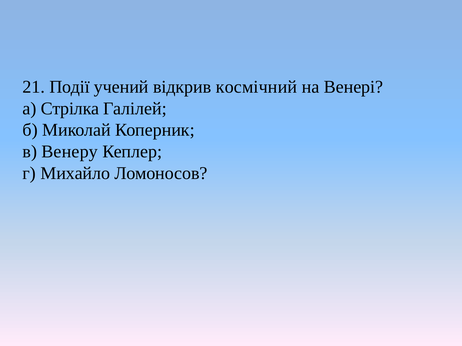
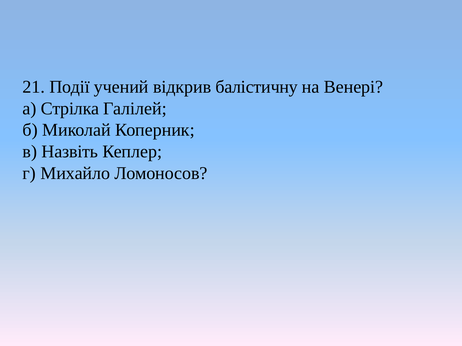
космічний: космічний -> балістичну (257, 87)
Венеру: Венеру -> Назвіть (70, 152)
